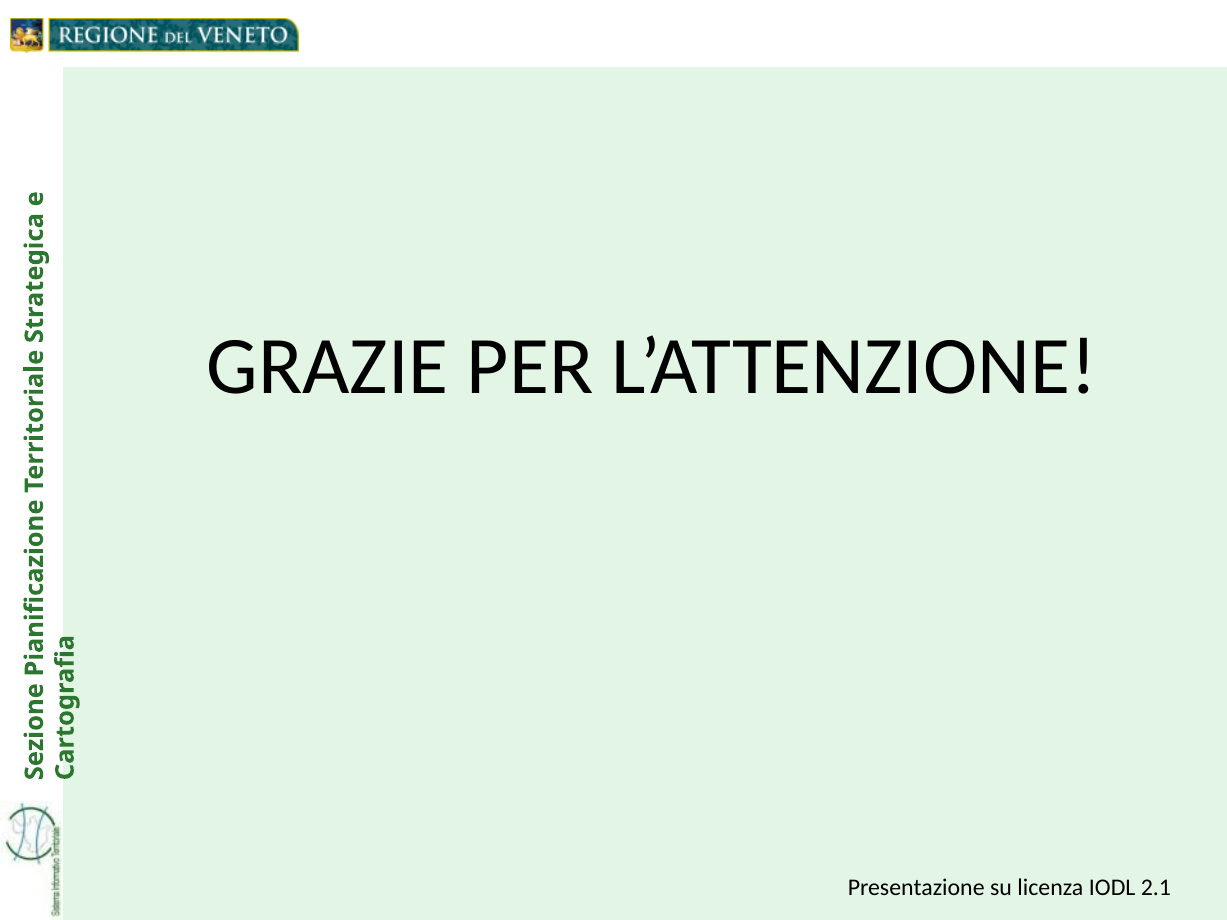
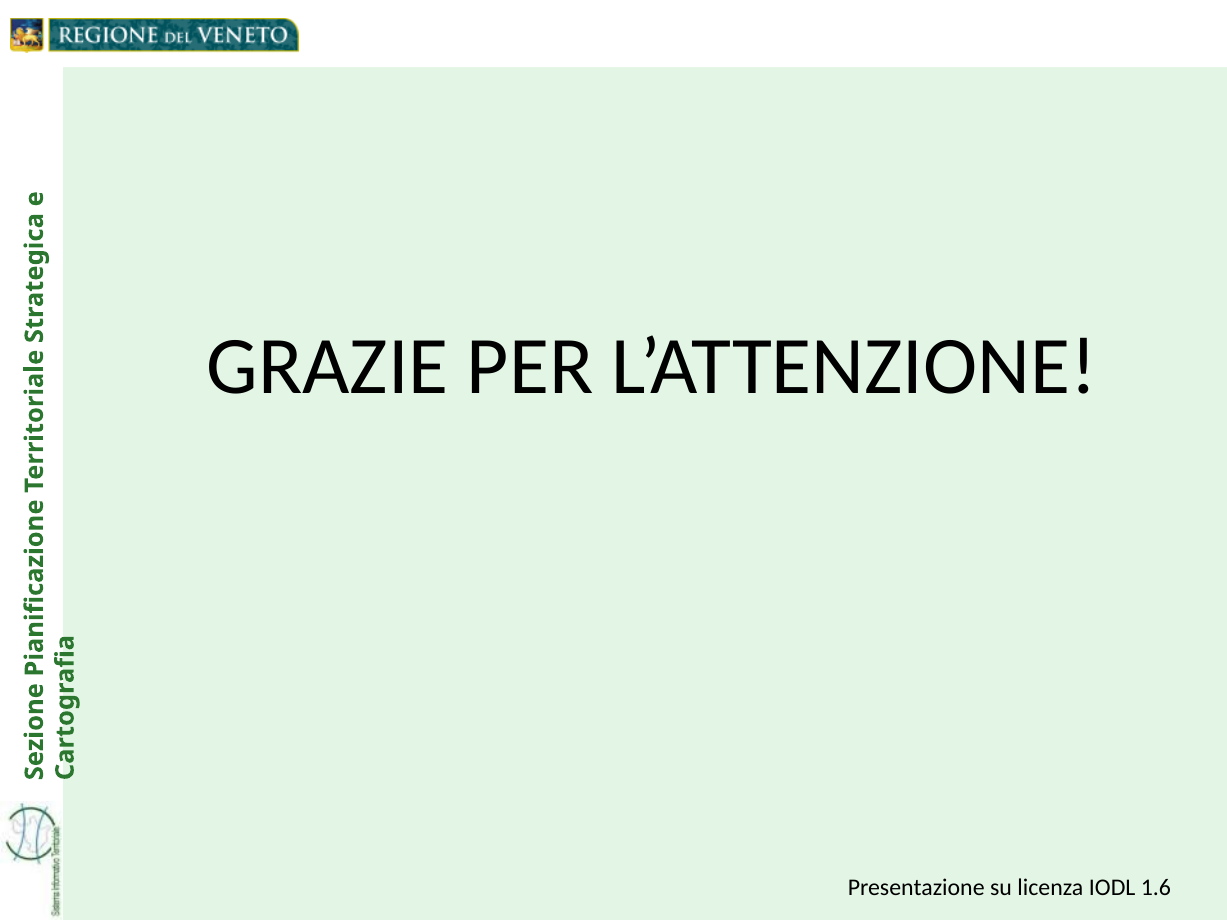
2.1: 2.1 -> 1.6 (1156, 888)
